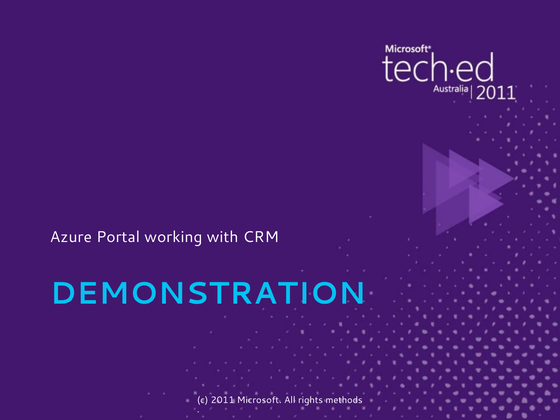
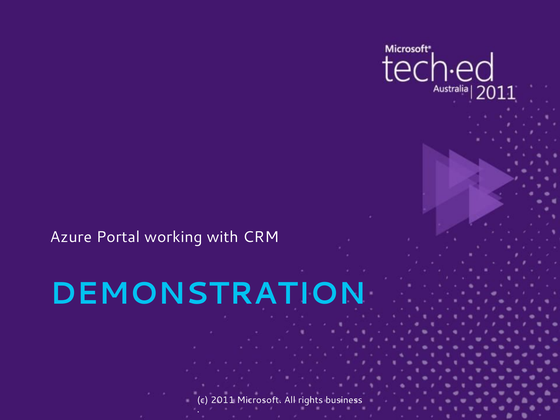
methods: methods -> business (344, 400)
